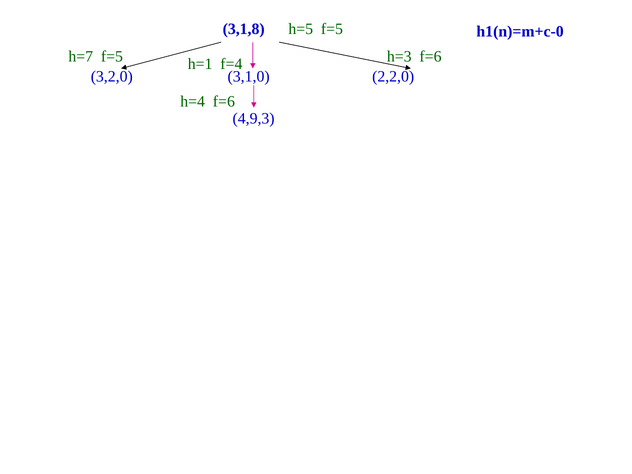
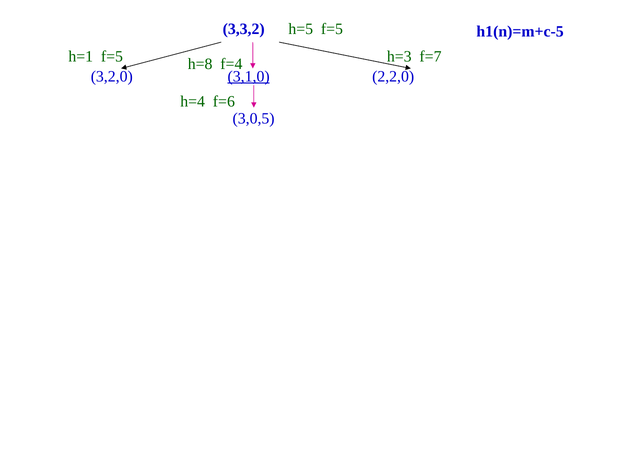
3,1,8: 3,1,8 -> 3,3,2 (244, 29)
h1(n)=m+c-0: h1(n)=m+c-0 -> h1(n)=m+c-5 (520, 32)
h=7: h=7 -> h=1 (81, 57)
h=1: h=1 -> h=8 (200, 64)
h=3 f=6: f=6 -> f=7 (430, 57)
3,1,0 underline: none -> present (249, 76)
4,9,3: 4,9,3 -> 3,0,5 (254, 119)
